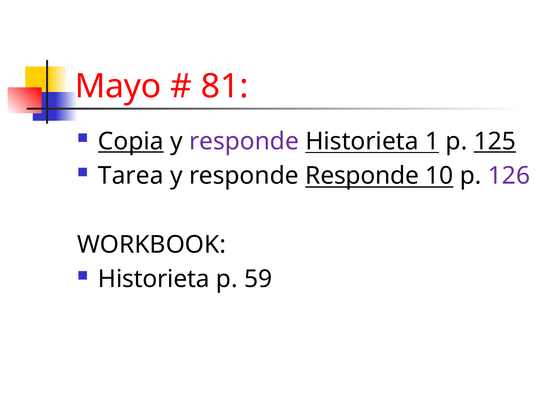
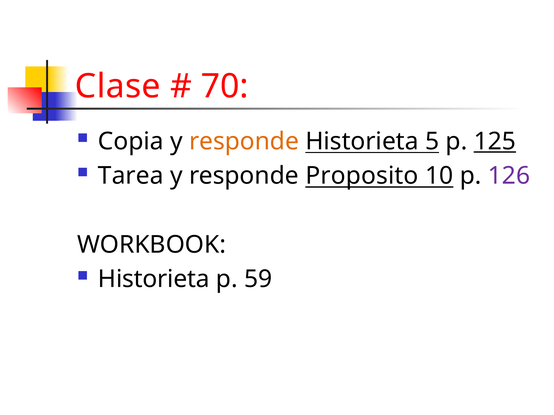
Mayo: Mayo -> Clase (118, 86)
81: 81 -> 70 (225, 86)
Copia underline: present -> none (131, 142)
responde colour: purple -> orange (244, 142)
1: 1 -> 5 (432, 142)
responde Responde: Responde -> Proposito (362, 176)
